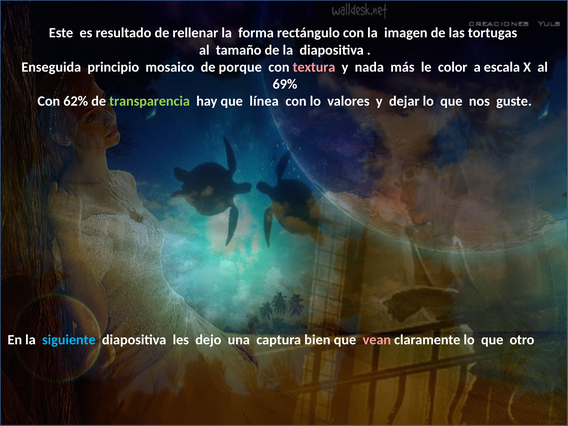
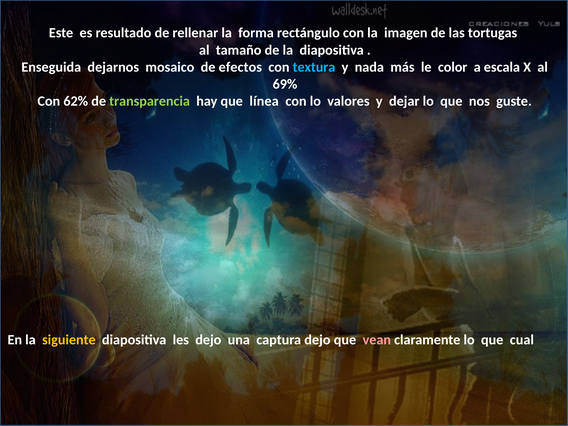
principio: principio -> dejarnos (113, 67)
porque: porque -> efectos (240, 67)
textura colour: pink -> light blue (314, 67)
siguiente colour: light blue -> yellow (69, 340)
captura bien: bien -> dejo (317, 340)
otro: otro -> cual (522, 340)
